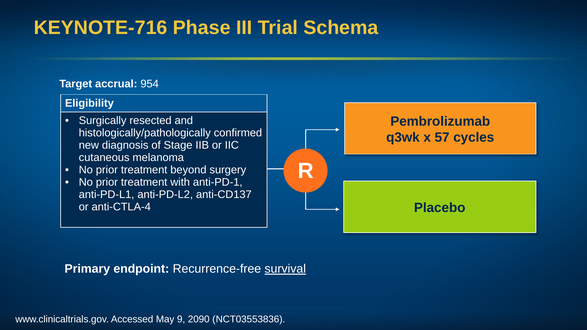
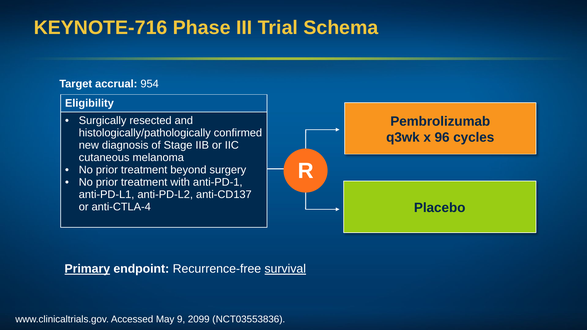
57: 57 -> 96 (442, 137)
Primary underline: none -> present (87, 269)
2090: 2090 -> 2099 (199, 319)
